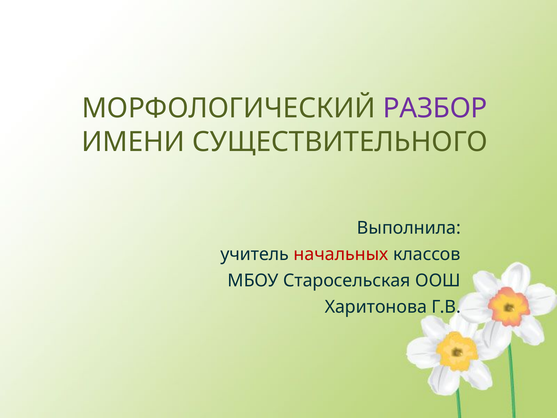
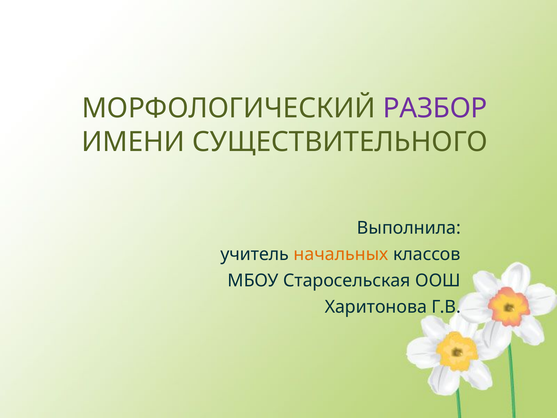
начальных colour: red -> orange (341, 254)
